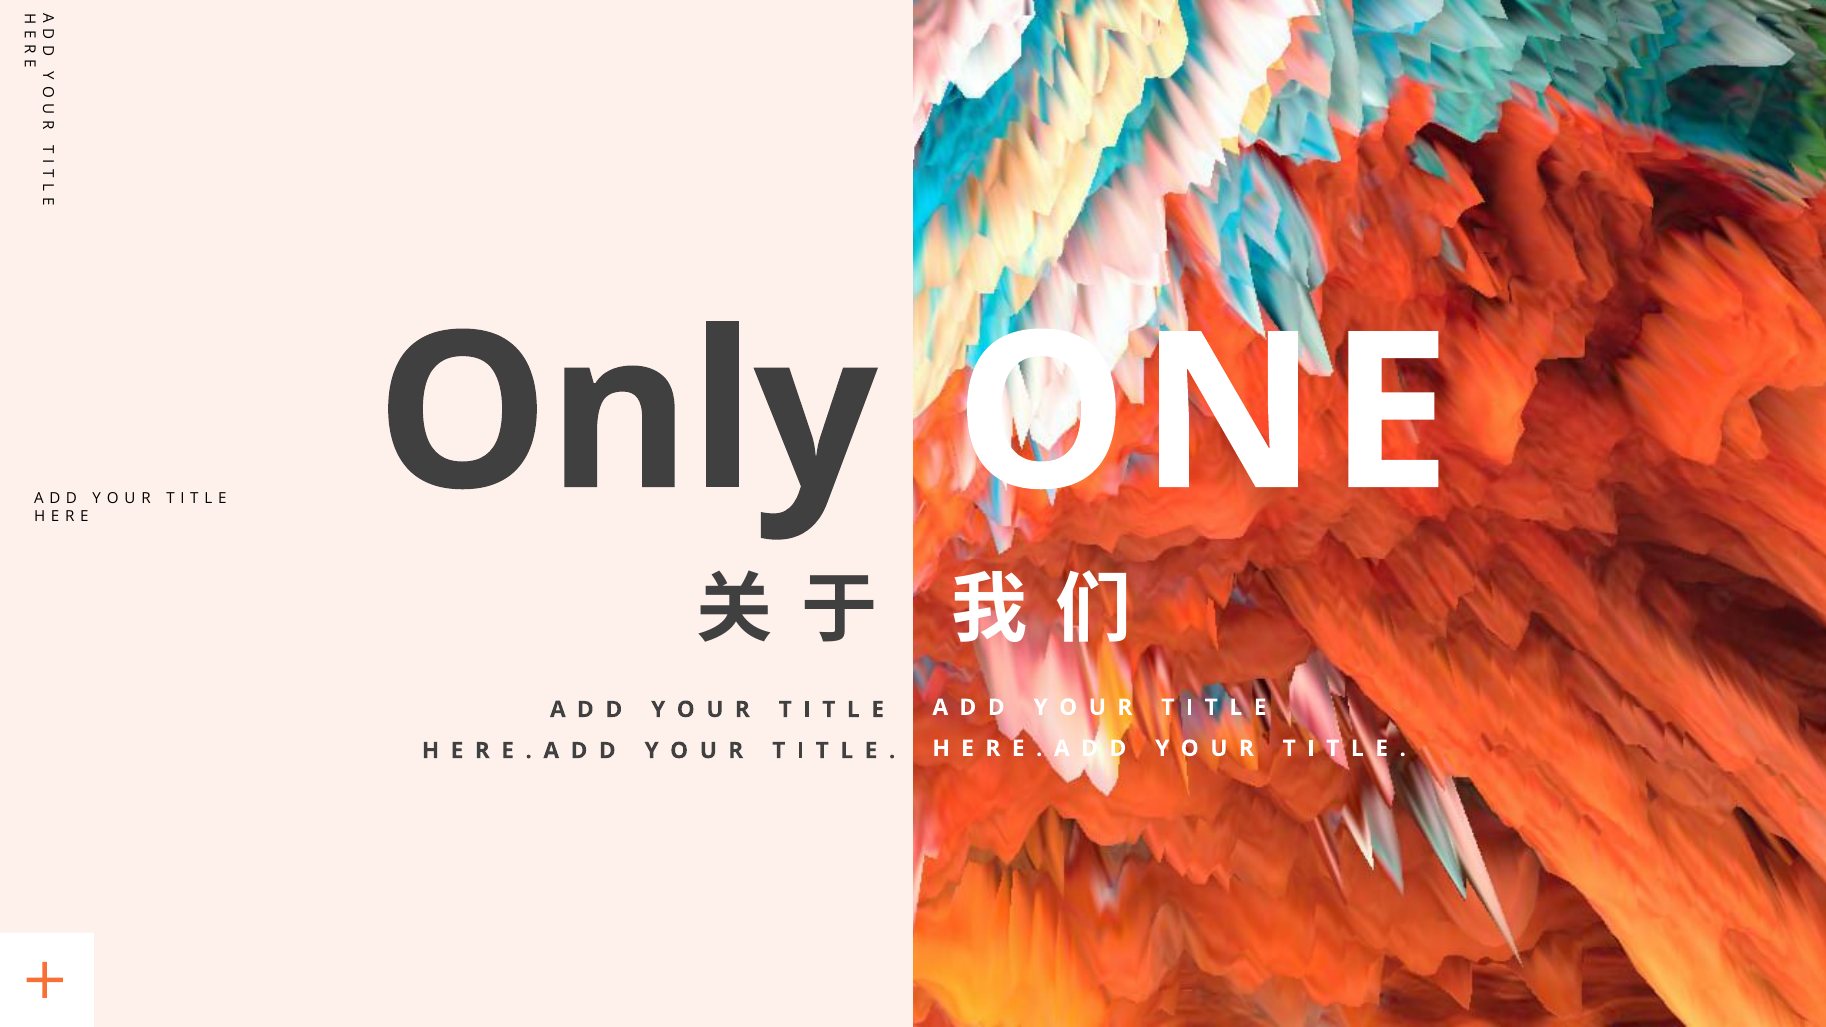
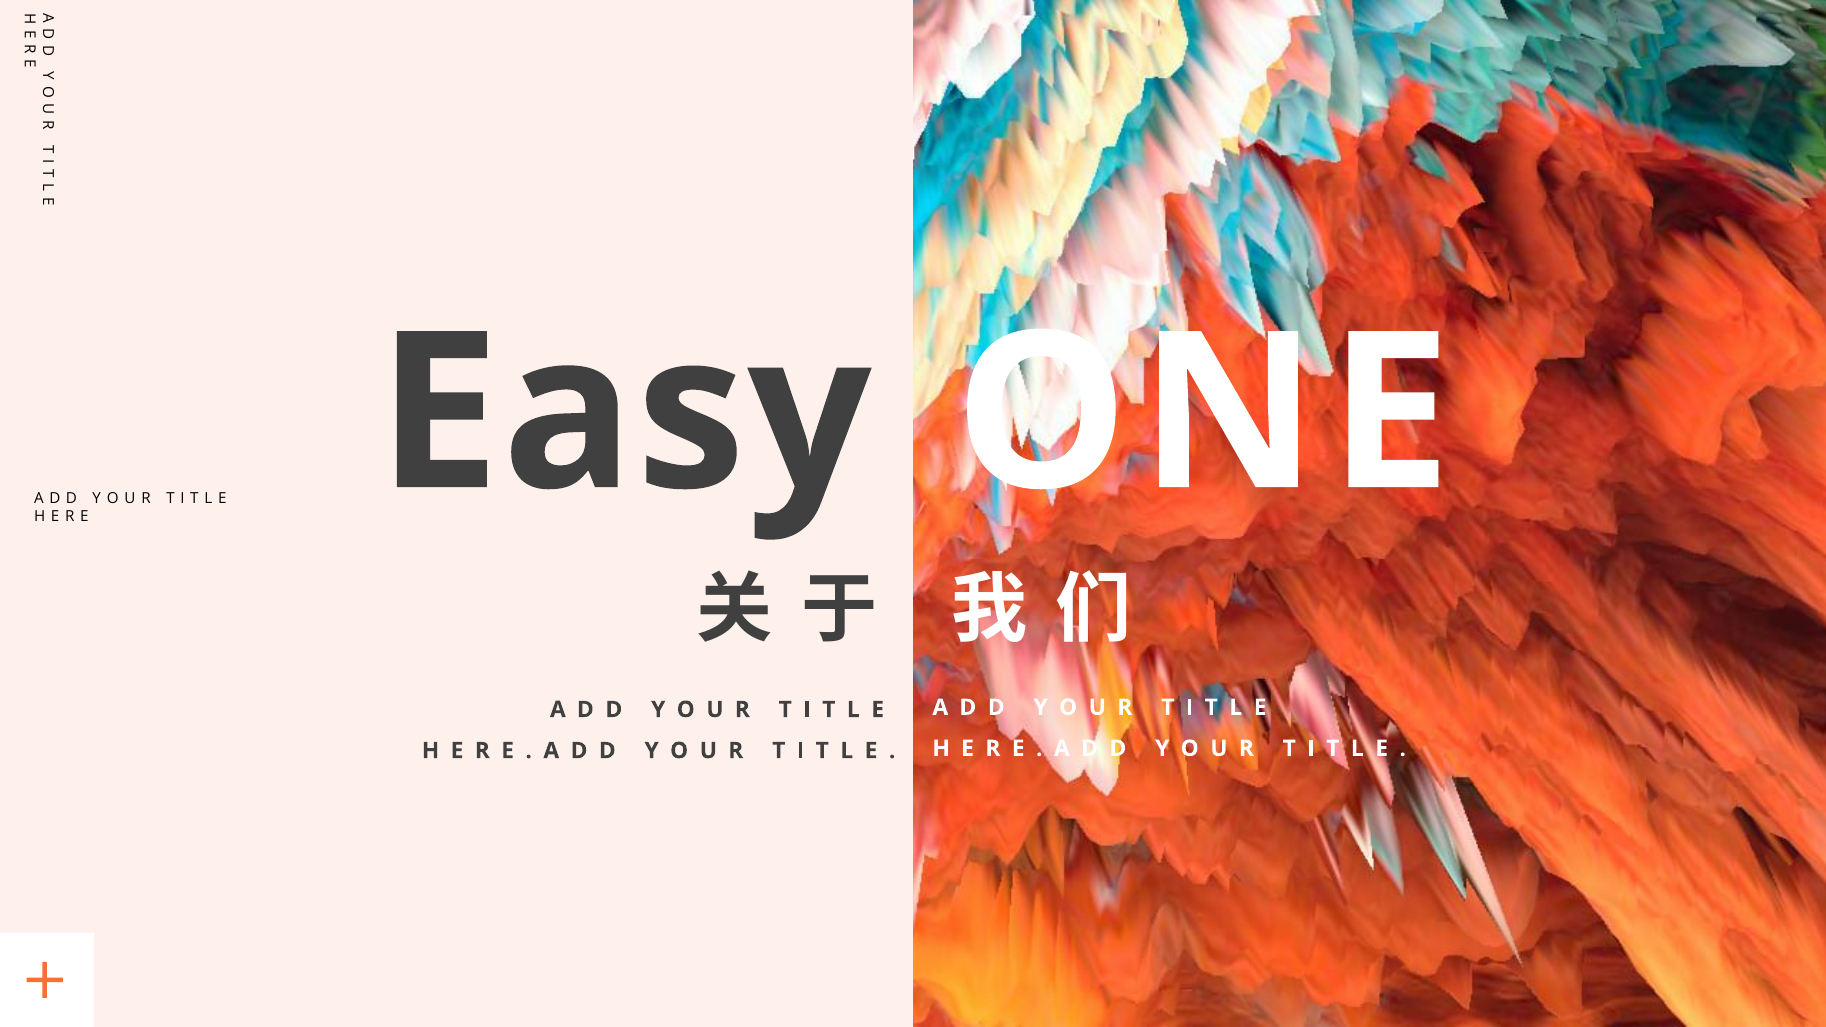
Only: Only -> Easy (625, 415)
